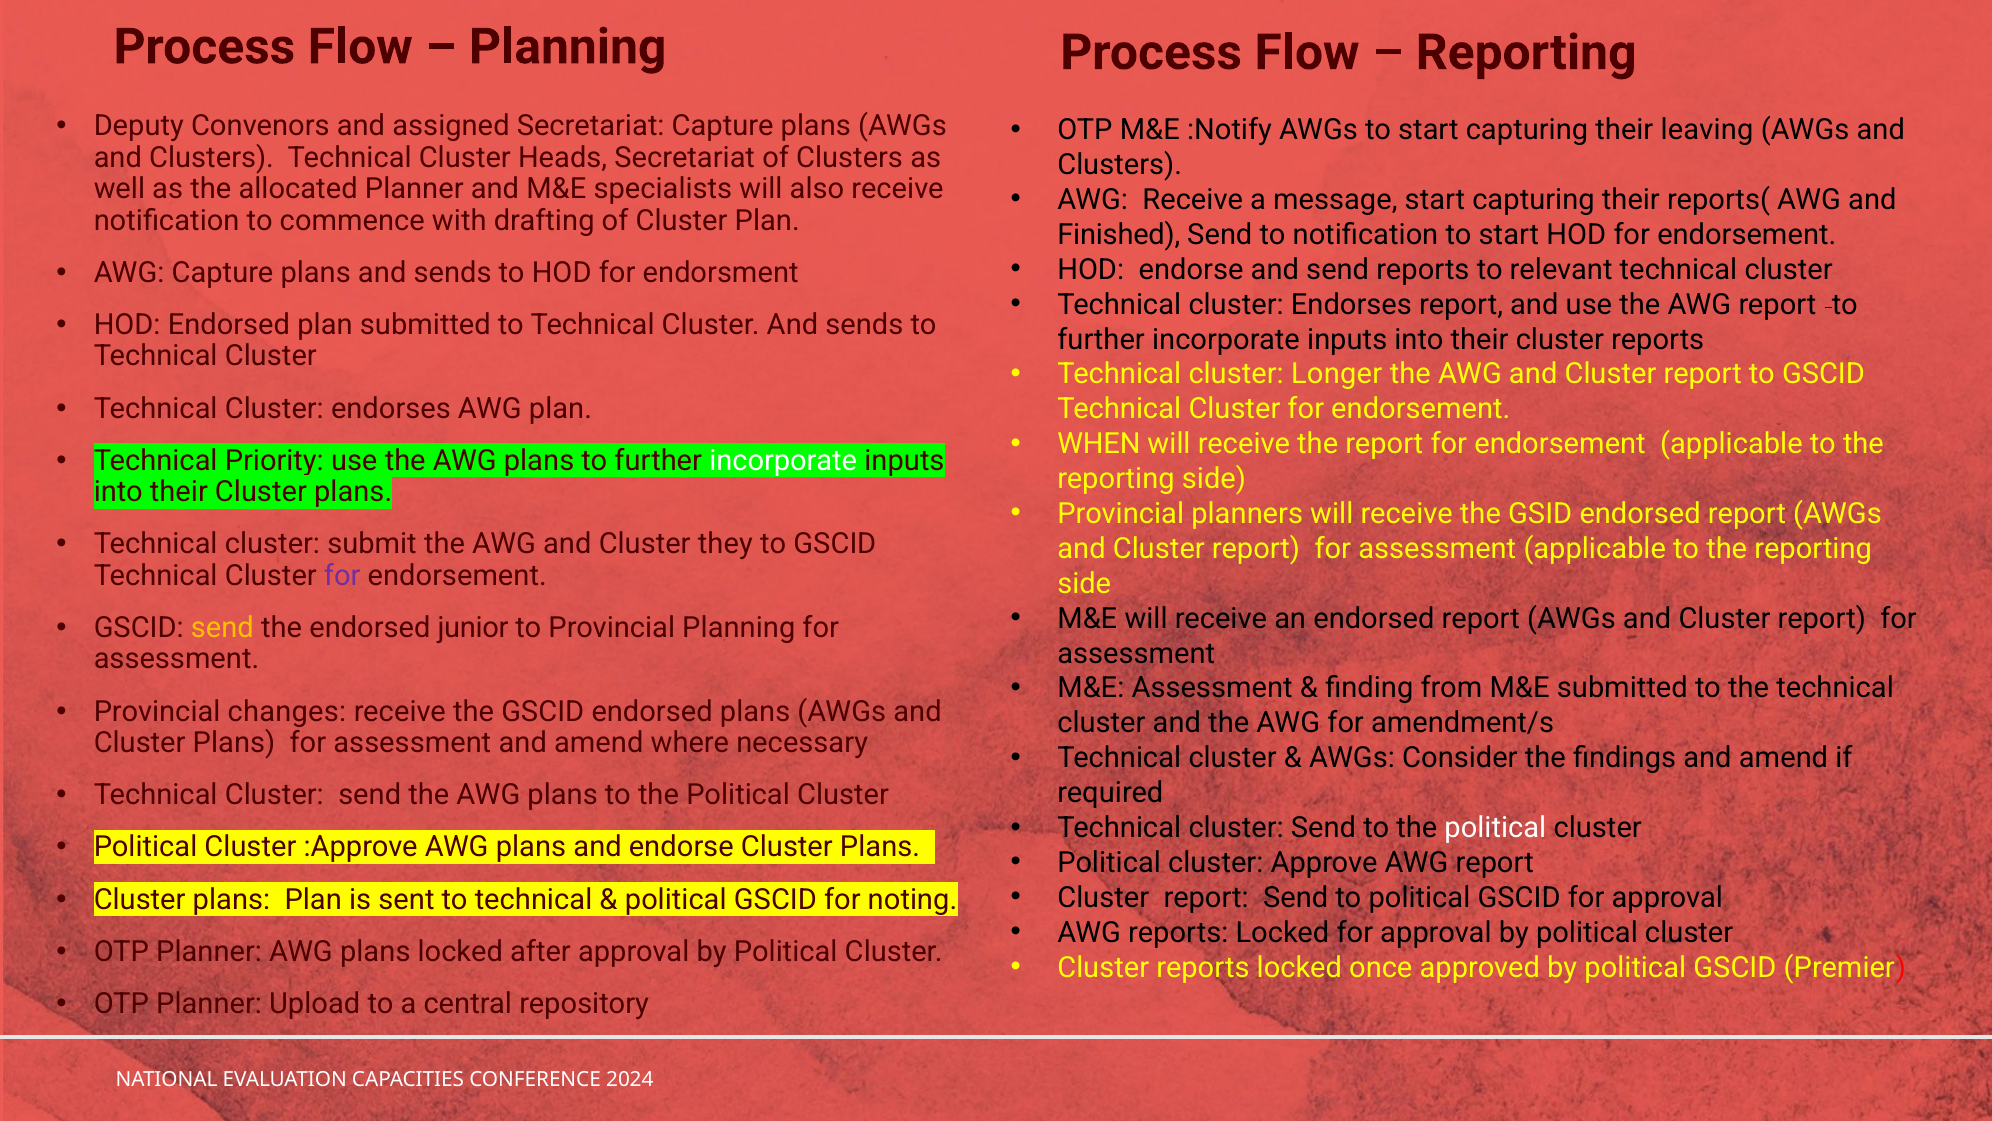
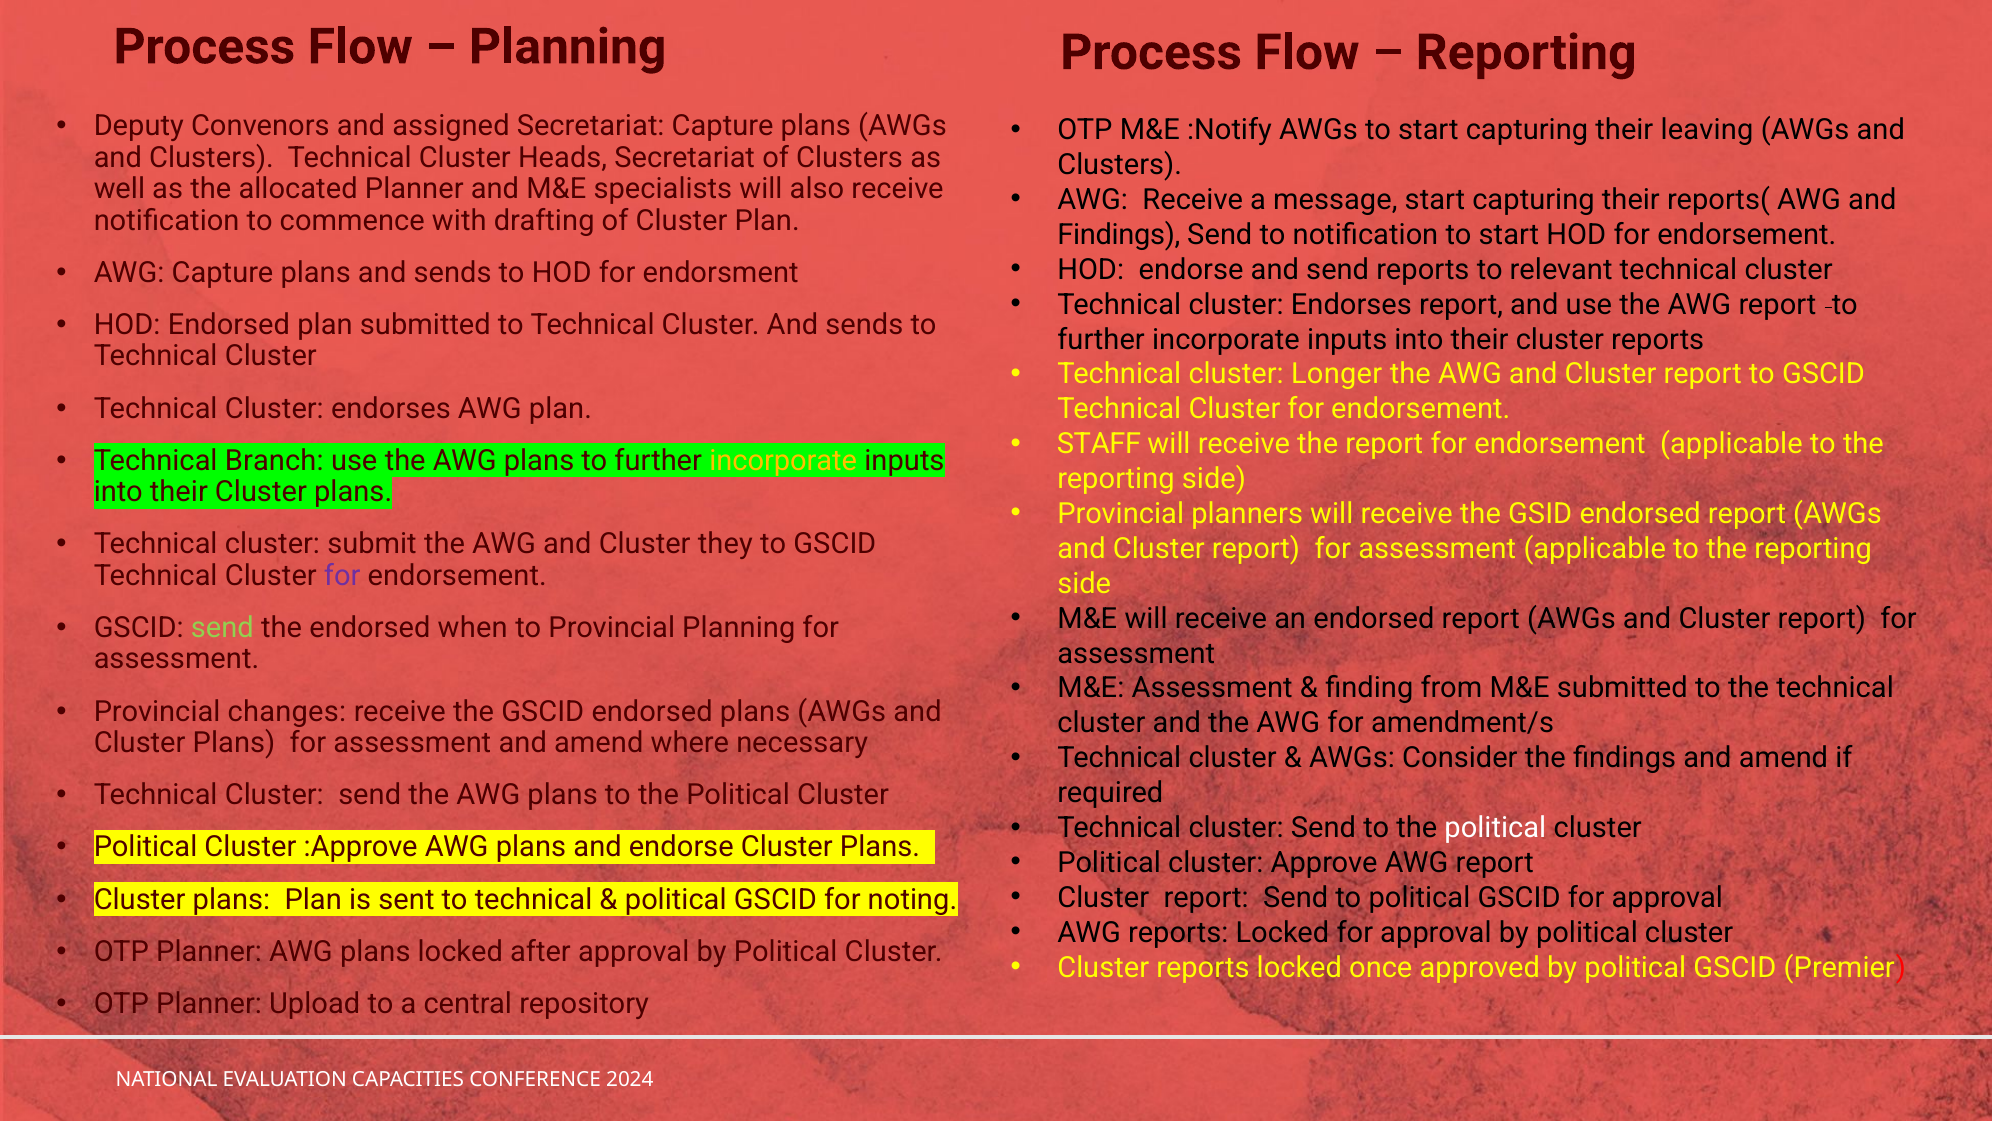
Finished: Finished -> Findings (1119, 235)
WHEN: WHEN -> STAFF (1099, 444)
Priority: Priority -> Branch (274, 460)
incorporate colour: white -> yellow (783, 460)
send colour: yellow -> light green (222, 628)
junior: junior -> when (473, 628)
